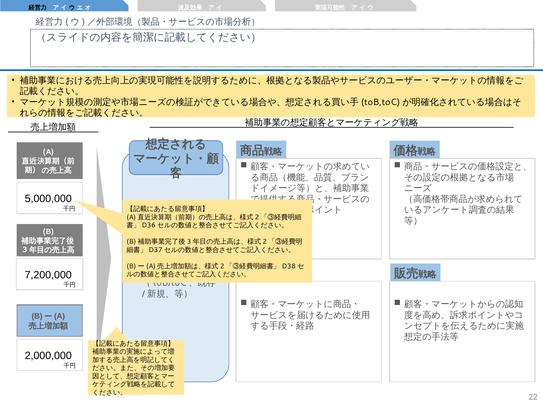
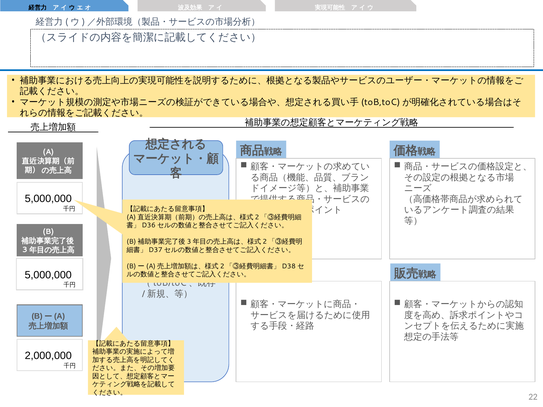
7,200,000: 7,200,000 -> 5,000,000 (48, 275)
